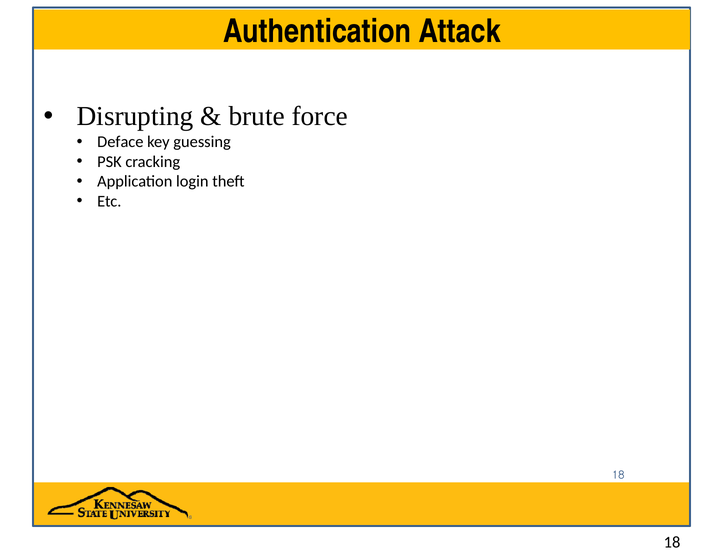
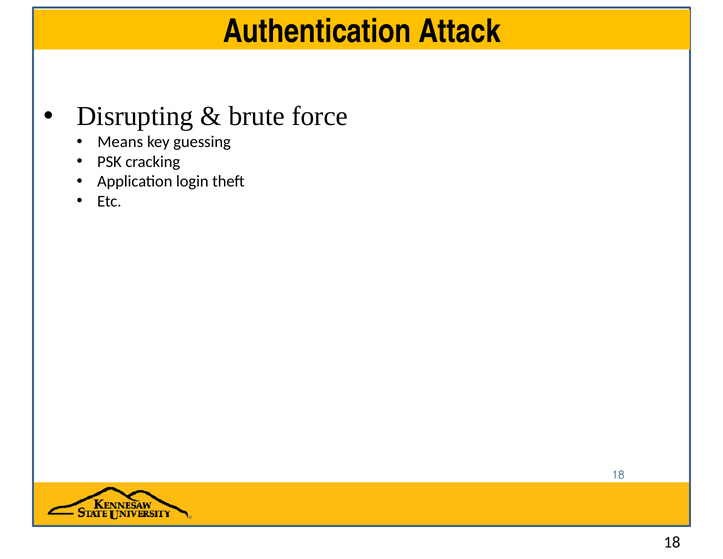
Deface: Deface -> Means (120, 142)
